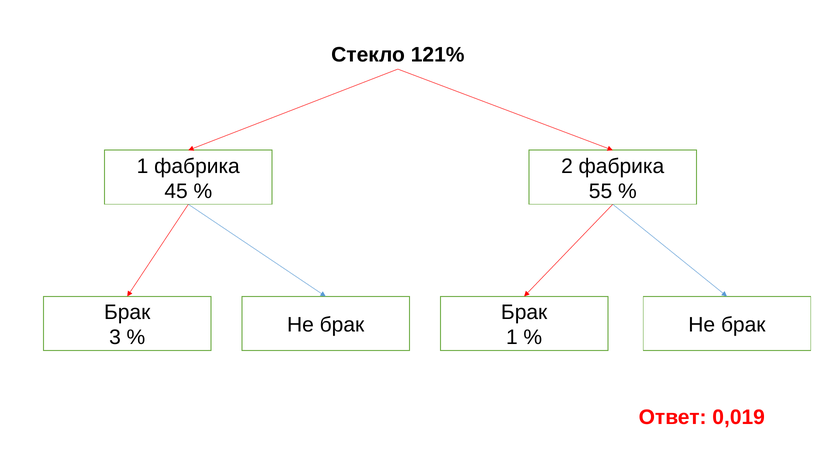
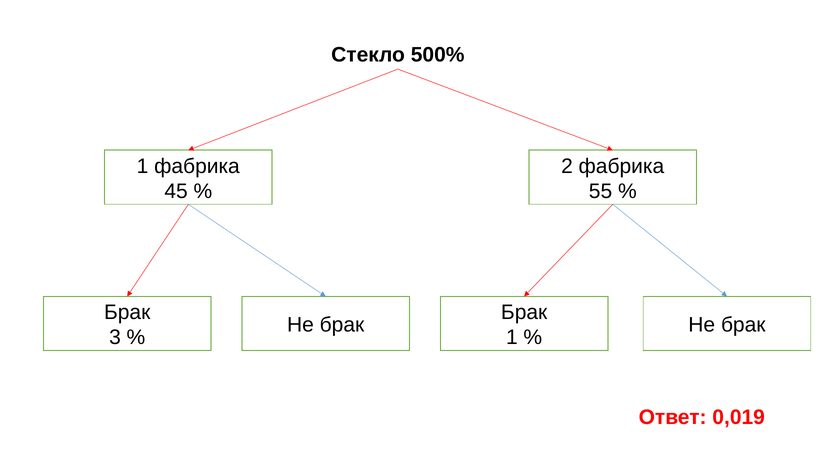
121%: 121% -> 500% (438, 55)
